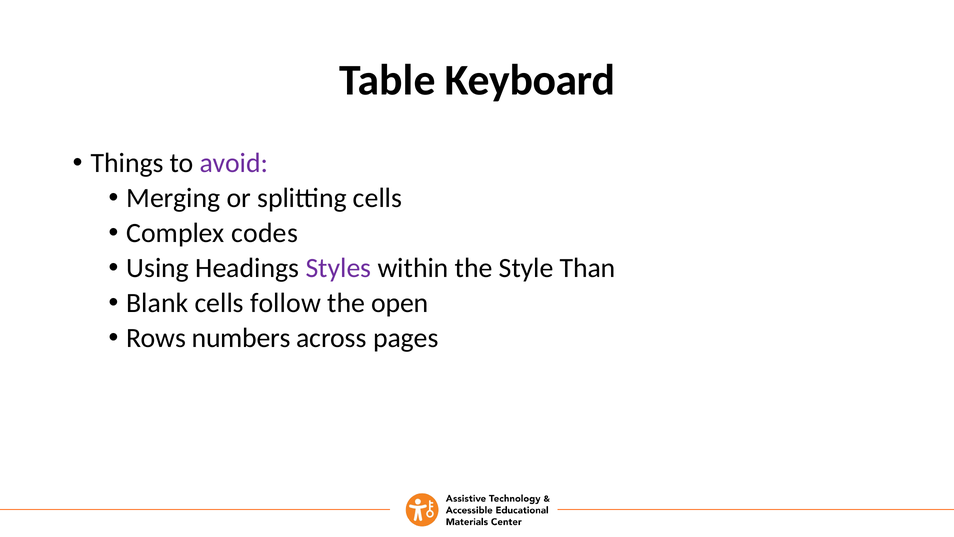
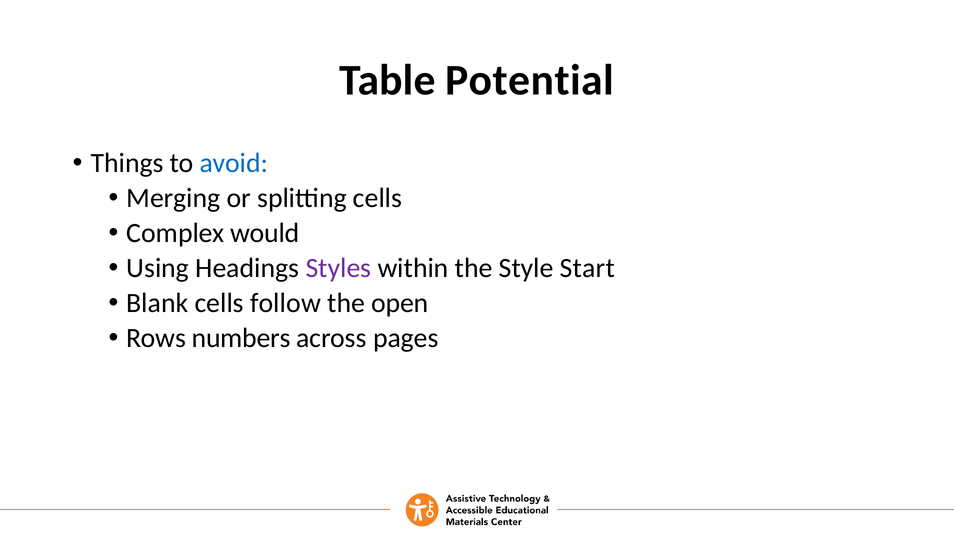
Keyboard: Keyboard -> Potential (530, 80)
avoid colour: purple -> blue (234, 163)
codes: codes -> would (265, 233)
Than: Than -> Start (588, 268)
